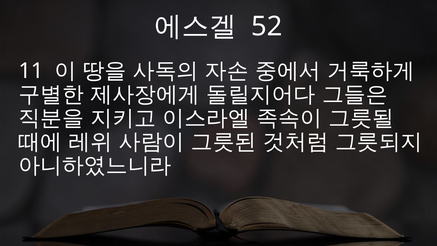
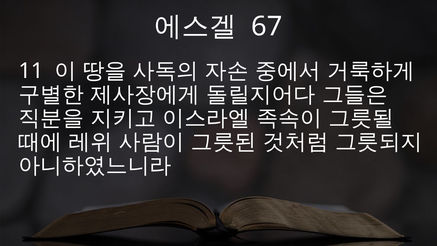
52: 52 -> 67 (267, 26)
